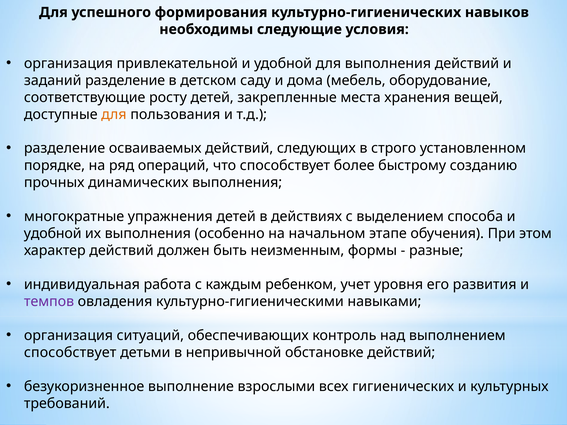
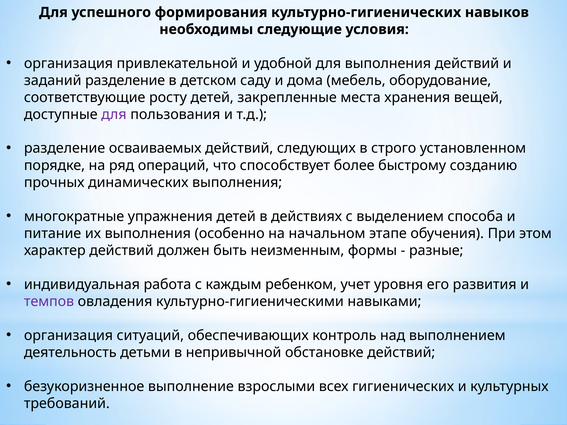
для colour: orange -> purple (114, 114)
удобной: удобной -> питание (53, 233)
способствует: способствует -> деятельность (70, 353)
